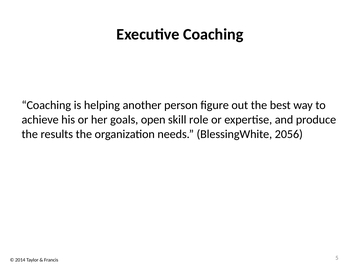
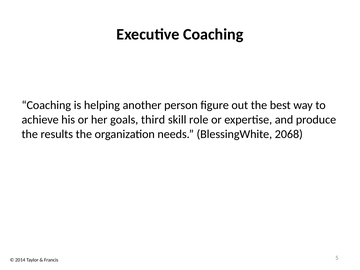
open: open -> third (153, 120)
2056: 2056 -> 2068 (289, 134)
